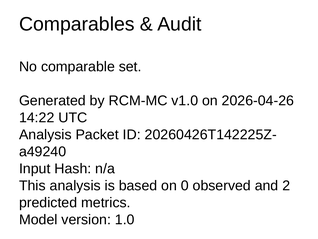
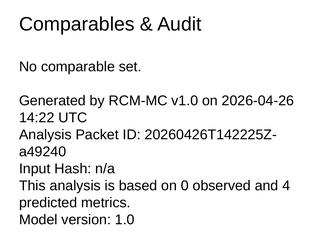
2: 2 -> 4 (286, 185)
